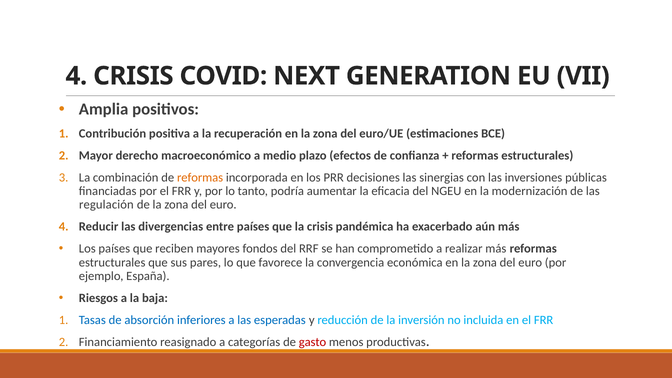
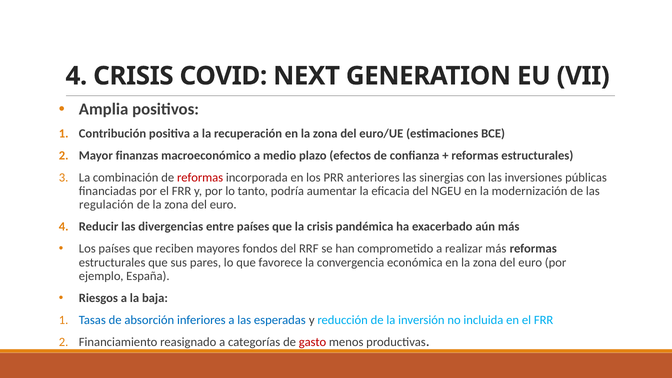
derecho: derecho -> finanzas (137, 155)
reformas colour: orange -> red (200, 177)
decisiones: decisiones -> anteriores (373, 177)
